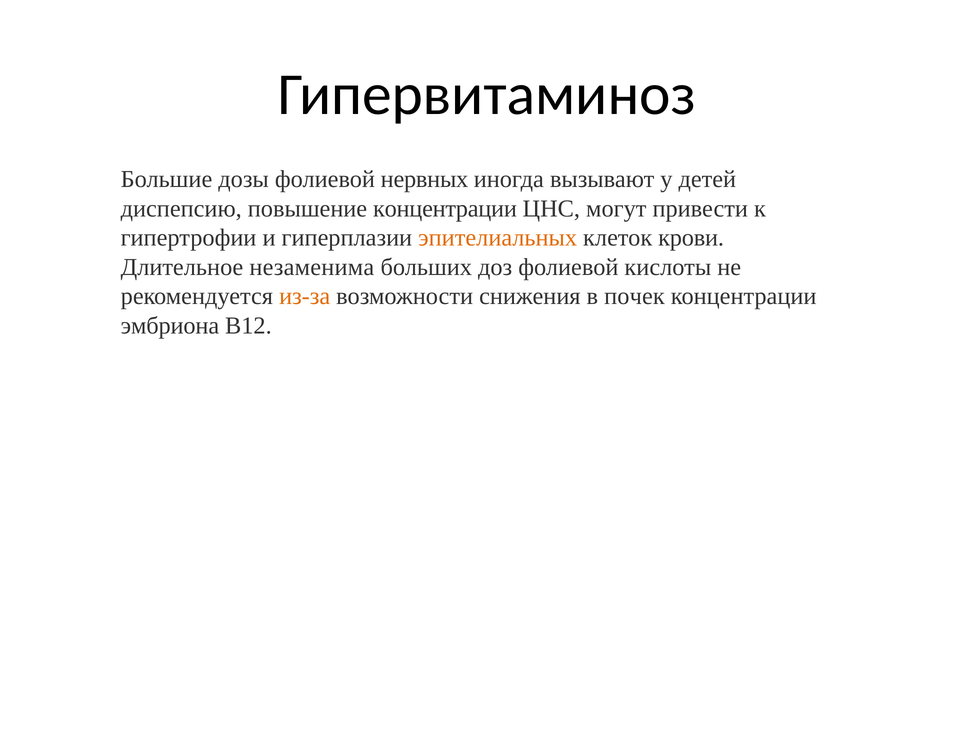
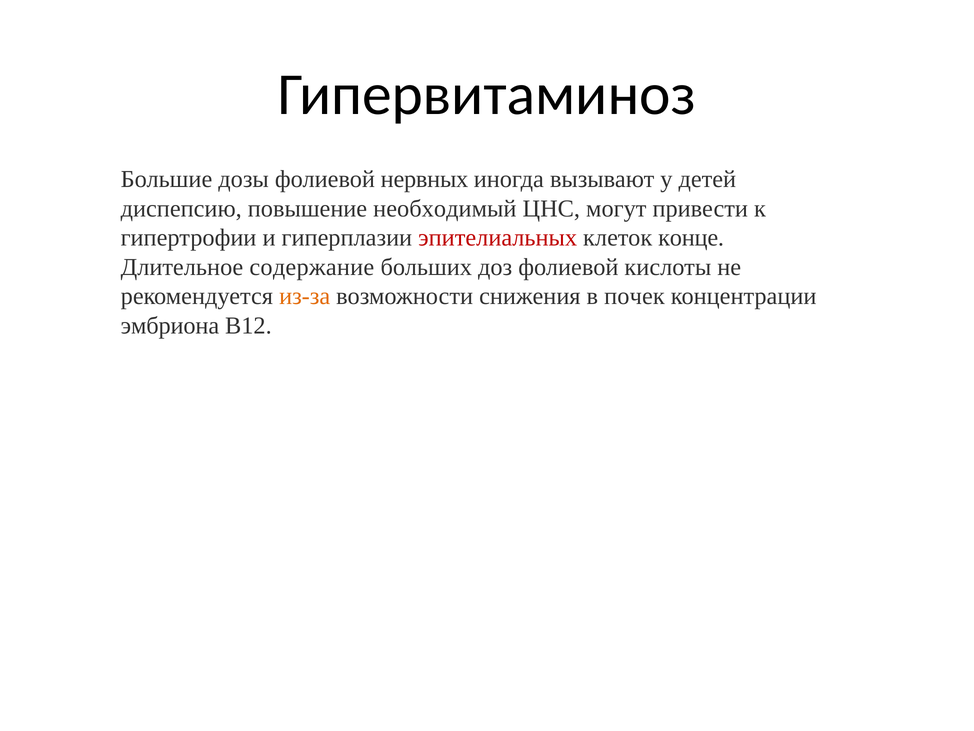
повышение концентрации: концентрации -> необходимый (445, 208)
эпителиальных colour: orange -> red (498, 238)
крови: крови -> конце (691, 238)
незаменима: незаменима -> содержание (312, 267)
